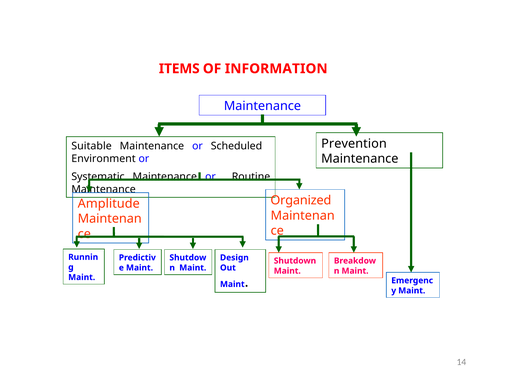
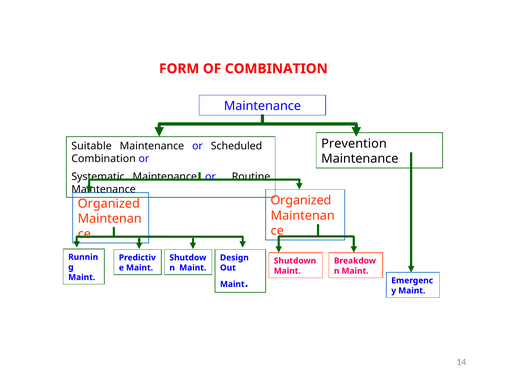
ITEMS: ITEMS -> FORM (179, 69)
OF INFORMATION: INFORMATION -> COMBINATION (276, 69)
Environment: Environment -> Combination (104, 159)
Amplitude: Amplitude -> Organized (109, 204)
